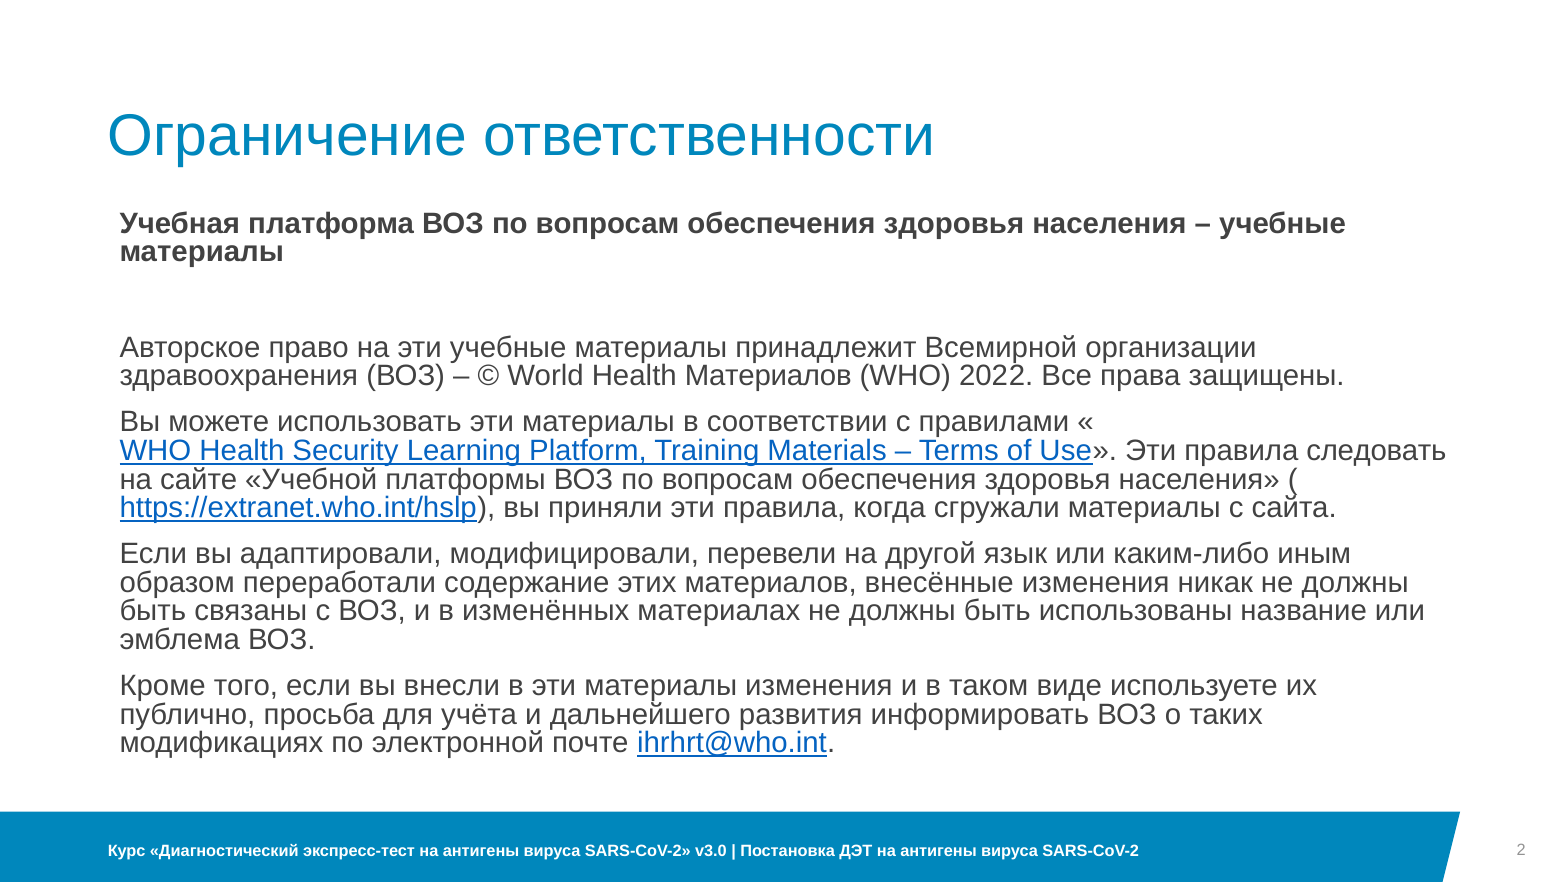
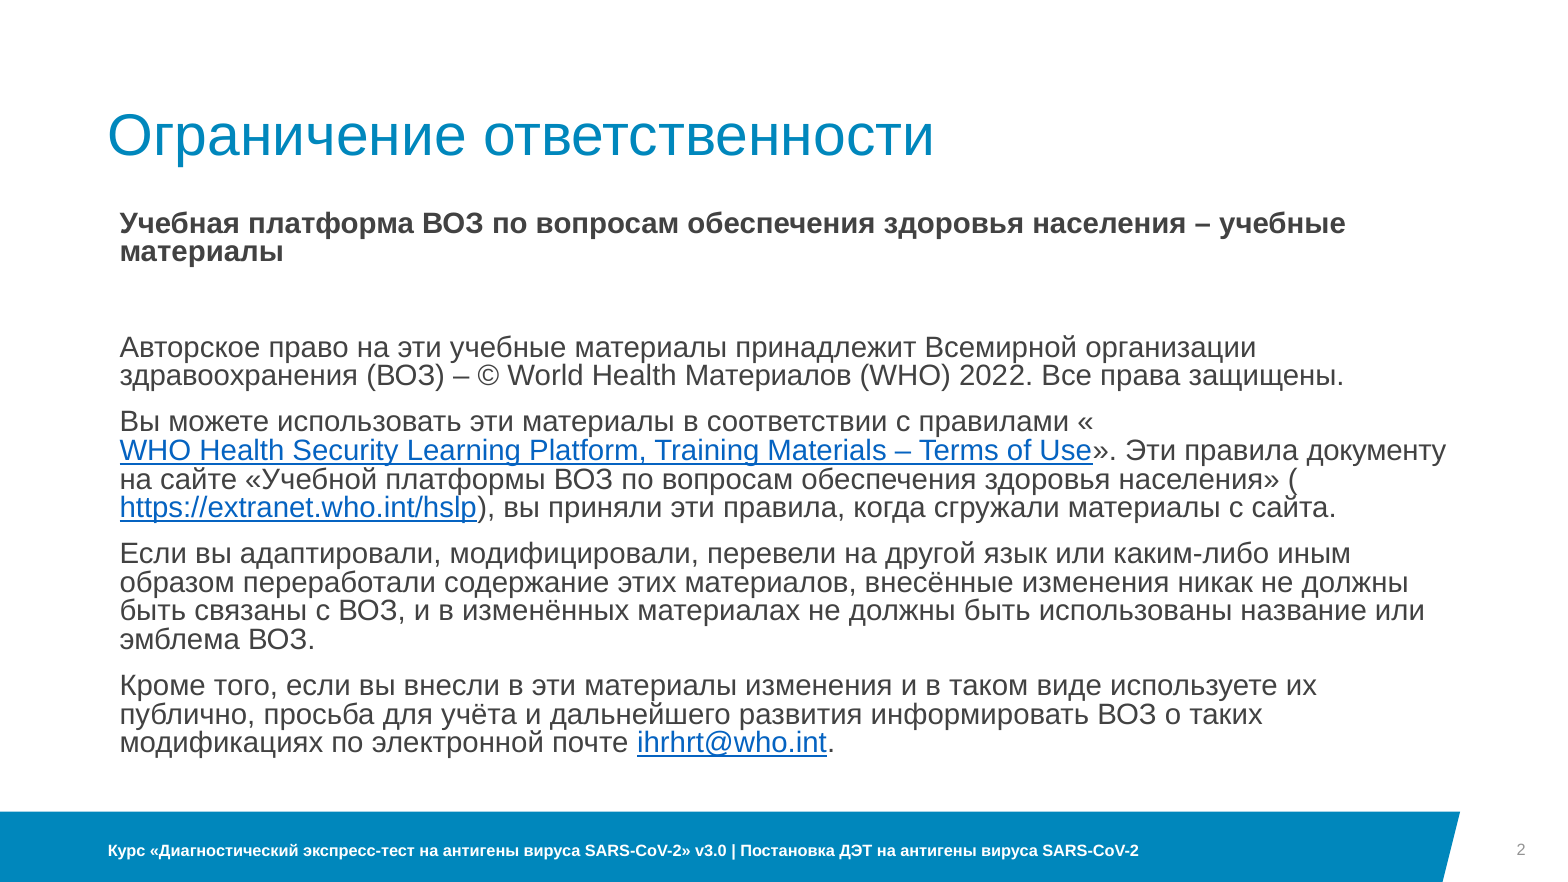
следовать: следовать -> документу (1376, 451)
